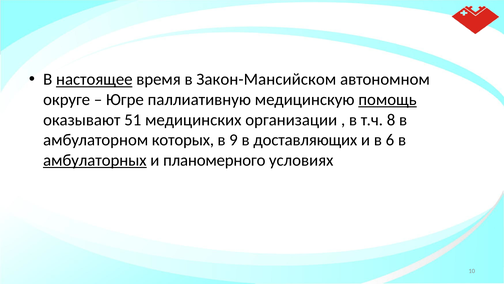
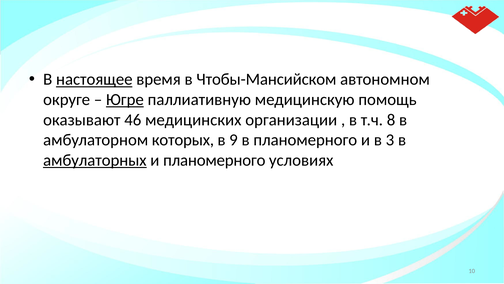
Закон-Мансийском: Закон-Мансийском -> Чтобы-Мансийском (266, 79)
Югре underline: none -> present (125, 99)
помощь underline: present -> none (387, 99)
51: 51 -> 46 (133, 120)
в доставляющих: доставляющих -> планомерного (305, 140)
6: 6 -> 3 (390, 140)
